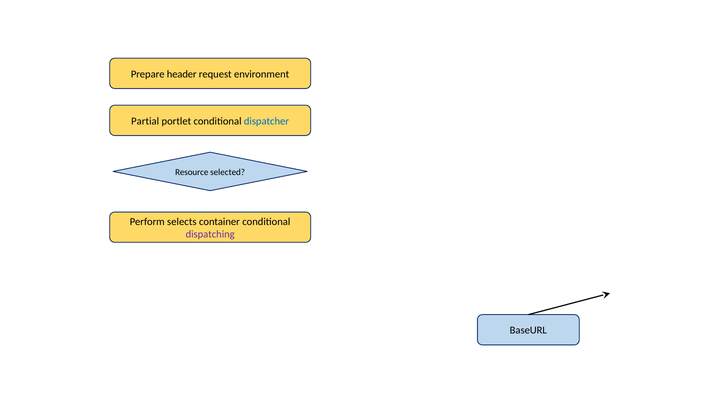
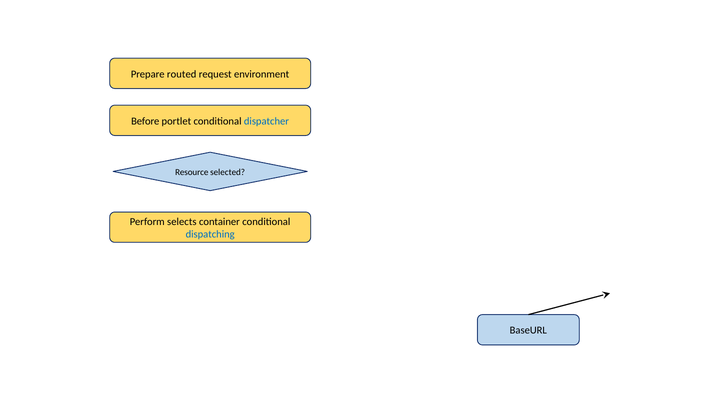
header: header -> routed (182, 74)
Partial: Partial -> Before (145, 121)
dispatching colour: purple -> blue (210, 234)
